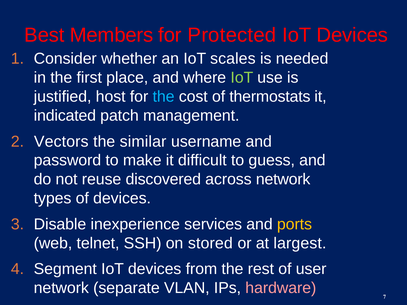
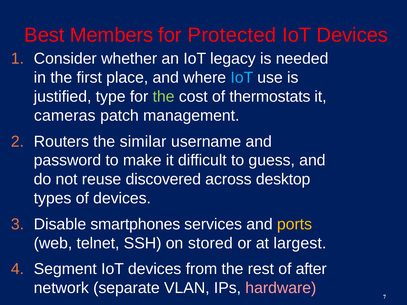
scales: scales -> legacy (233, 59)
IoT colour: light green -> light blue (242, 78)
host: host -> type (111, 97)
the colour: light blue -> light green (164, 97)
indicated: indicated -> cameras (65, 116)
Vectors: Vectors -> Routers (61, 142)
across network: network -> desktop (283, 180)
inexperience: inexperience -> smartphones (135, 224)
user: user -> after (311, 269)
